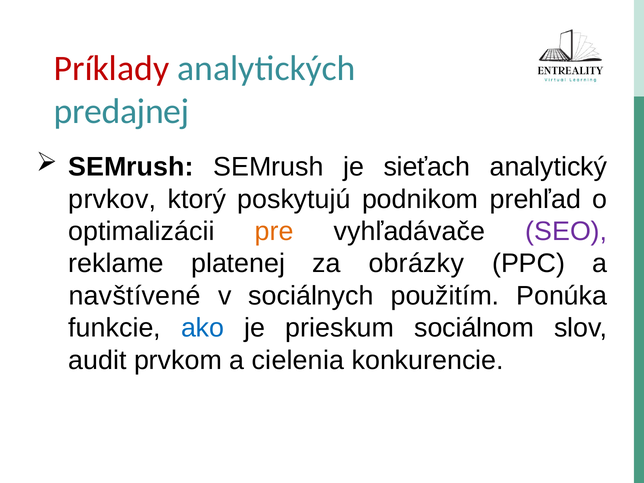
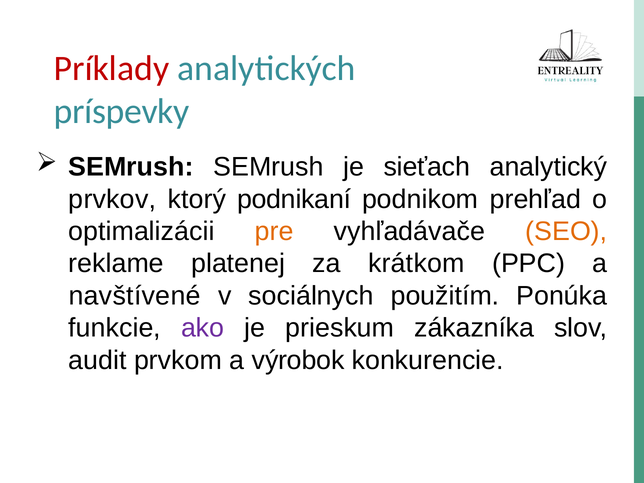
predajnej: predajnej -> príspevky (122, 112)
poskytujú: poskytujú -> podnikaní (294, 199)
SEO colour: purple -> orange (566, 231)
obrázky: obrázky -> krátkom (416, 264)
ako colour: blue -> purple (203, 328)
sociálnom: sociálnom -> zákazníka (474, 328)
cielenia: cielenia -> výrobok (298, 360)
